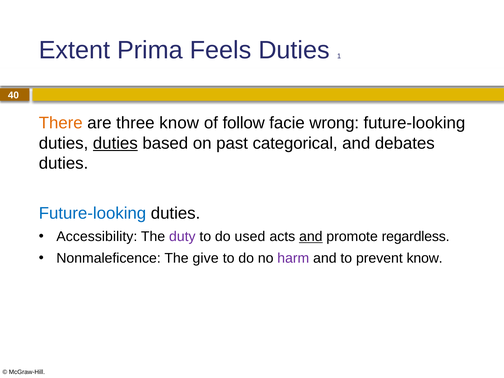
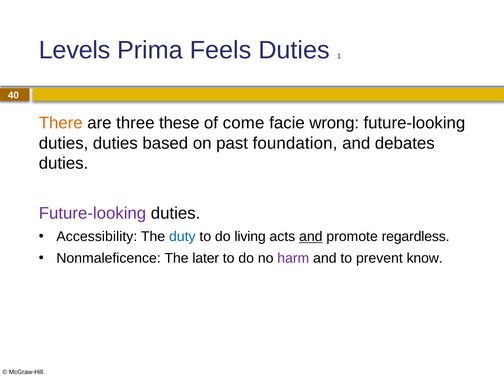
Extent: Extent -> Levels (75, 50)
three know: know -> these (179, 123)
follow: follow -> come (244, 123)
duties underline: present -> none (115, 143)
categorical: categorical -> foundation (295, 143)
Future-looking colour: blue -> purple (92, 213)
duty colour: purple -> blue (182, 237)
used: used -> living (250, 237)
give: give -> later (206, 258)
